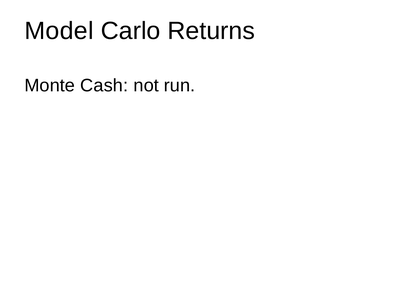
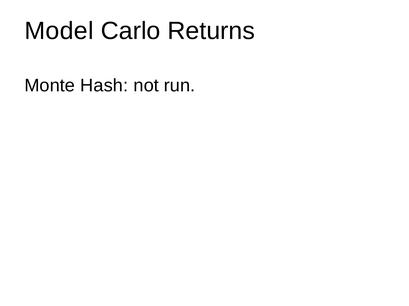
Cash: Cash -> Hash (104, 86)
